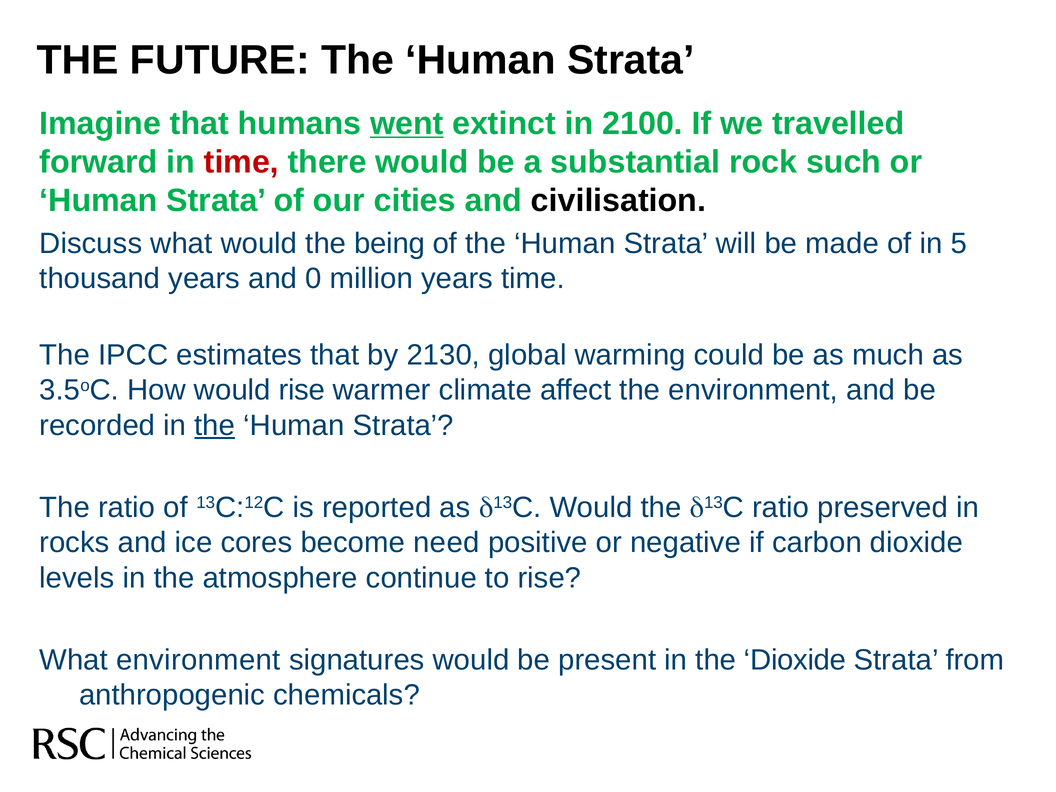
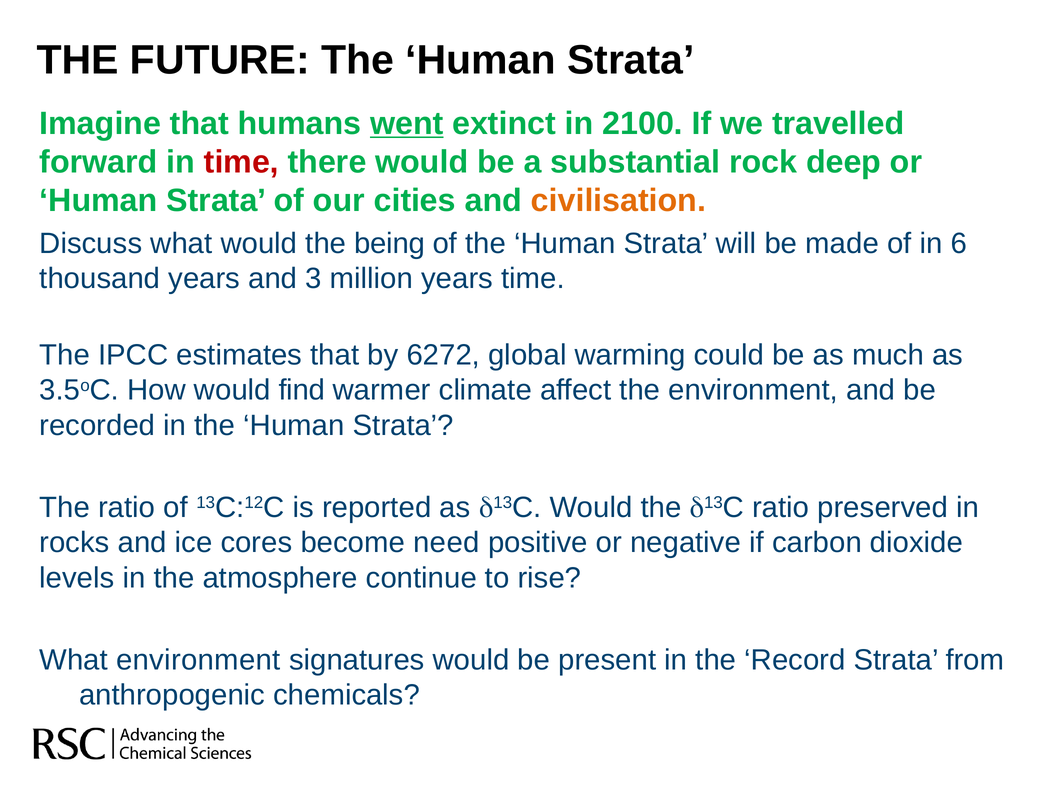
such: such -> deep (844, 162)
civilisation colour: black -> orange (618, 201)
5: 5 -> 6 (959, 243)
0: 0 -> 3 (314, 279)
2130: 2130 -> 6272 (443, 355)
would rise: rise -> find (302, 390)
the underline: present -> none (215, 425)
the Dioxide: Dioxide -> Record (795, 660)
